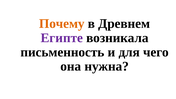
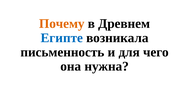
Египте colour: purple -> blue (62, 38)
